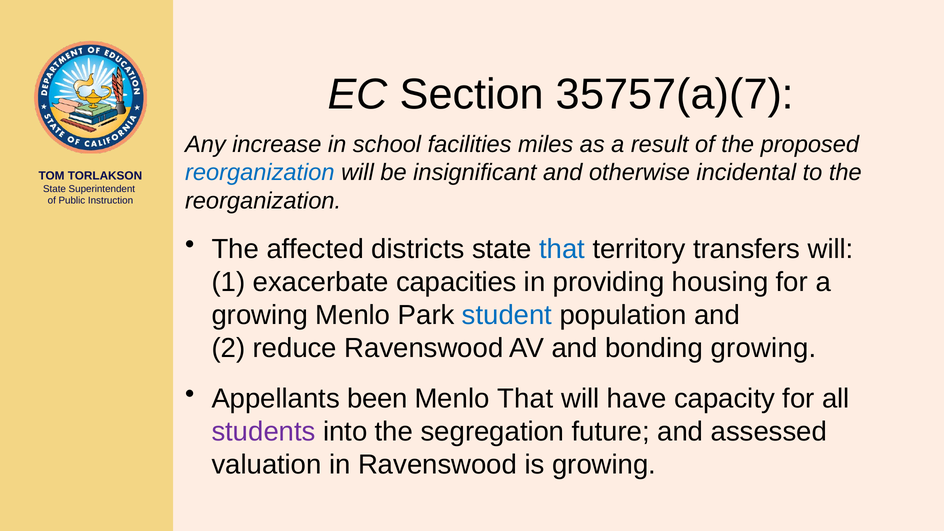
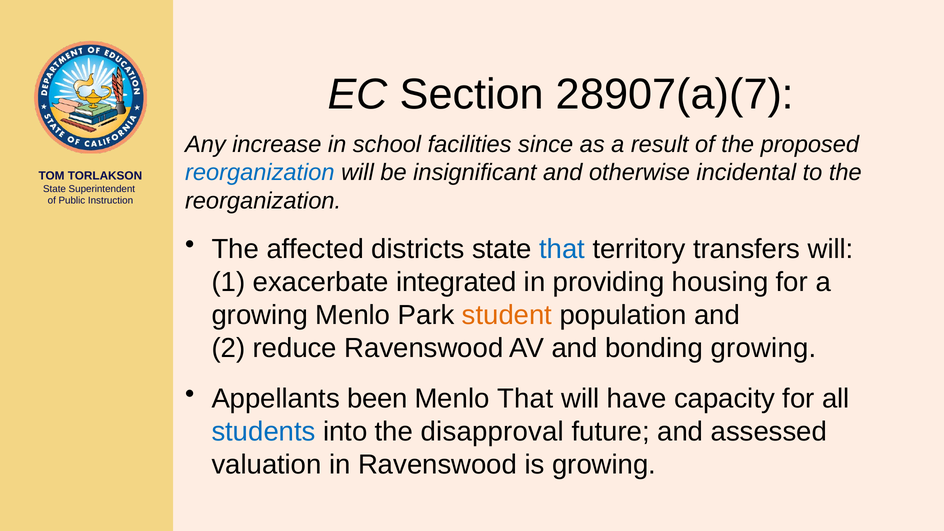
35757(a)(7: 35757(a)(7 -> 28907(a)(7 (675, 94)
miles: miles -> since (546, 144)
capacities: capacities -> integrated (456, 282)
student colour: blue -> orange (507, 315)
students colour: purple -> blue (264, 432)
segregation: segregation -> disapproval (492, 432)
